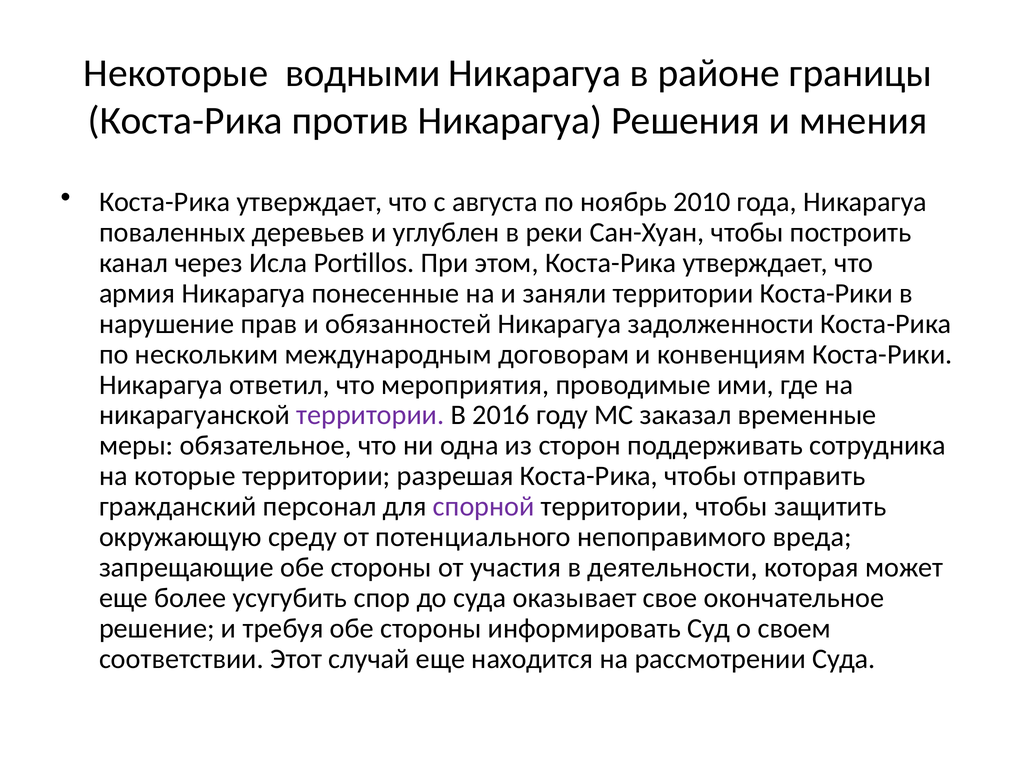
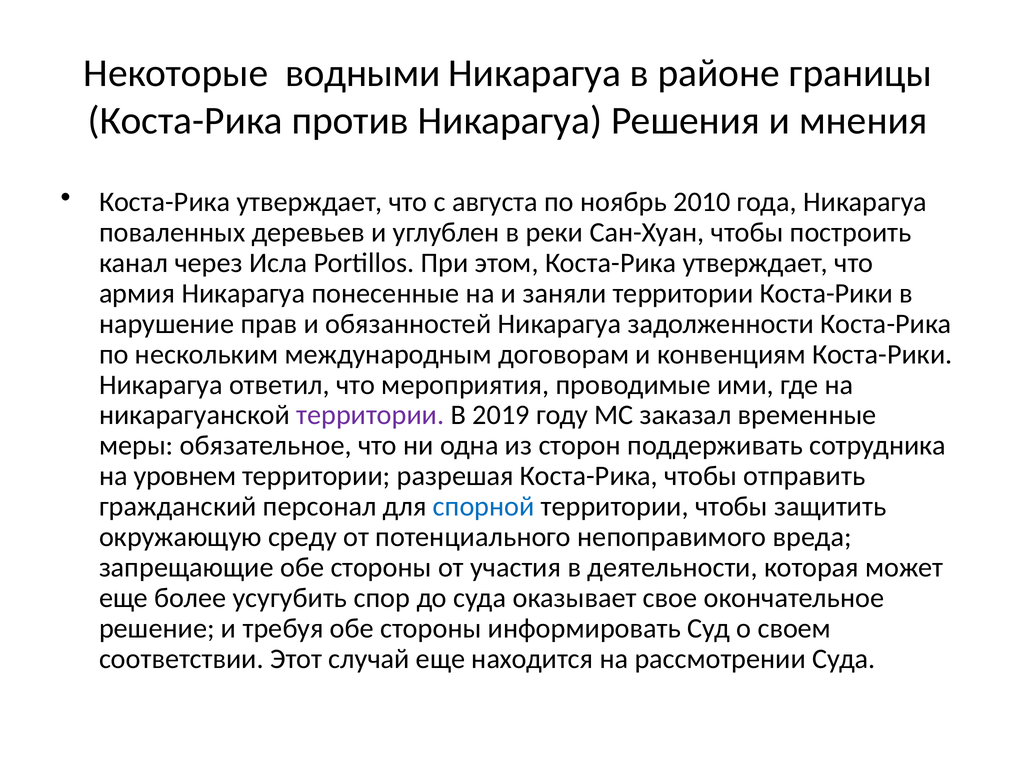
2016: 2016 -> 2019 (501, 415)
которые: которые -> уровнем (185, 476)
спорной colour: purple -> blue (484, 507)
